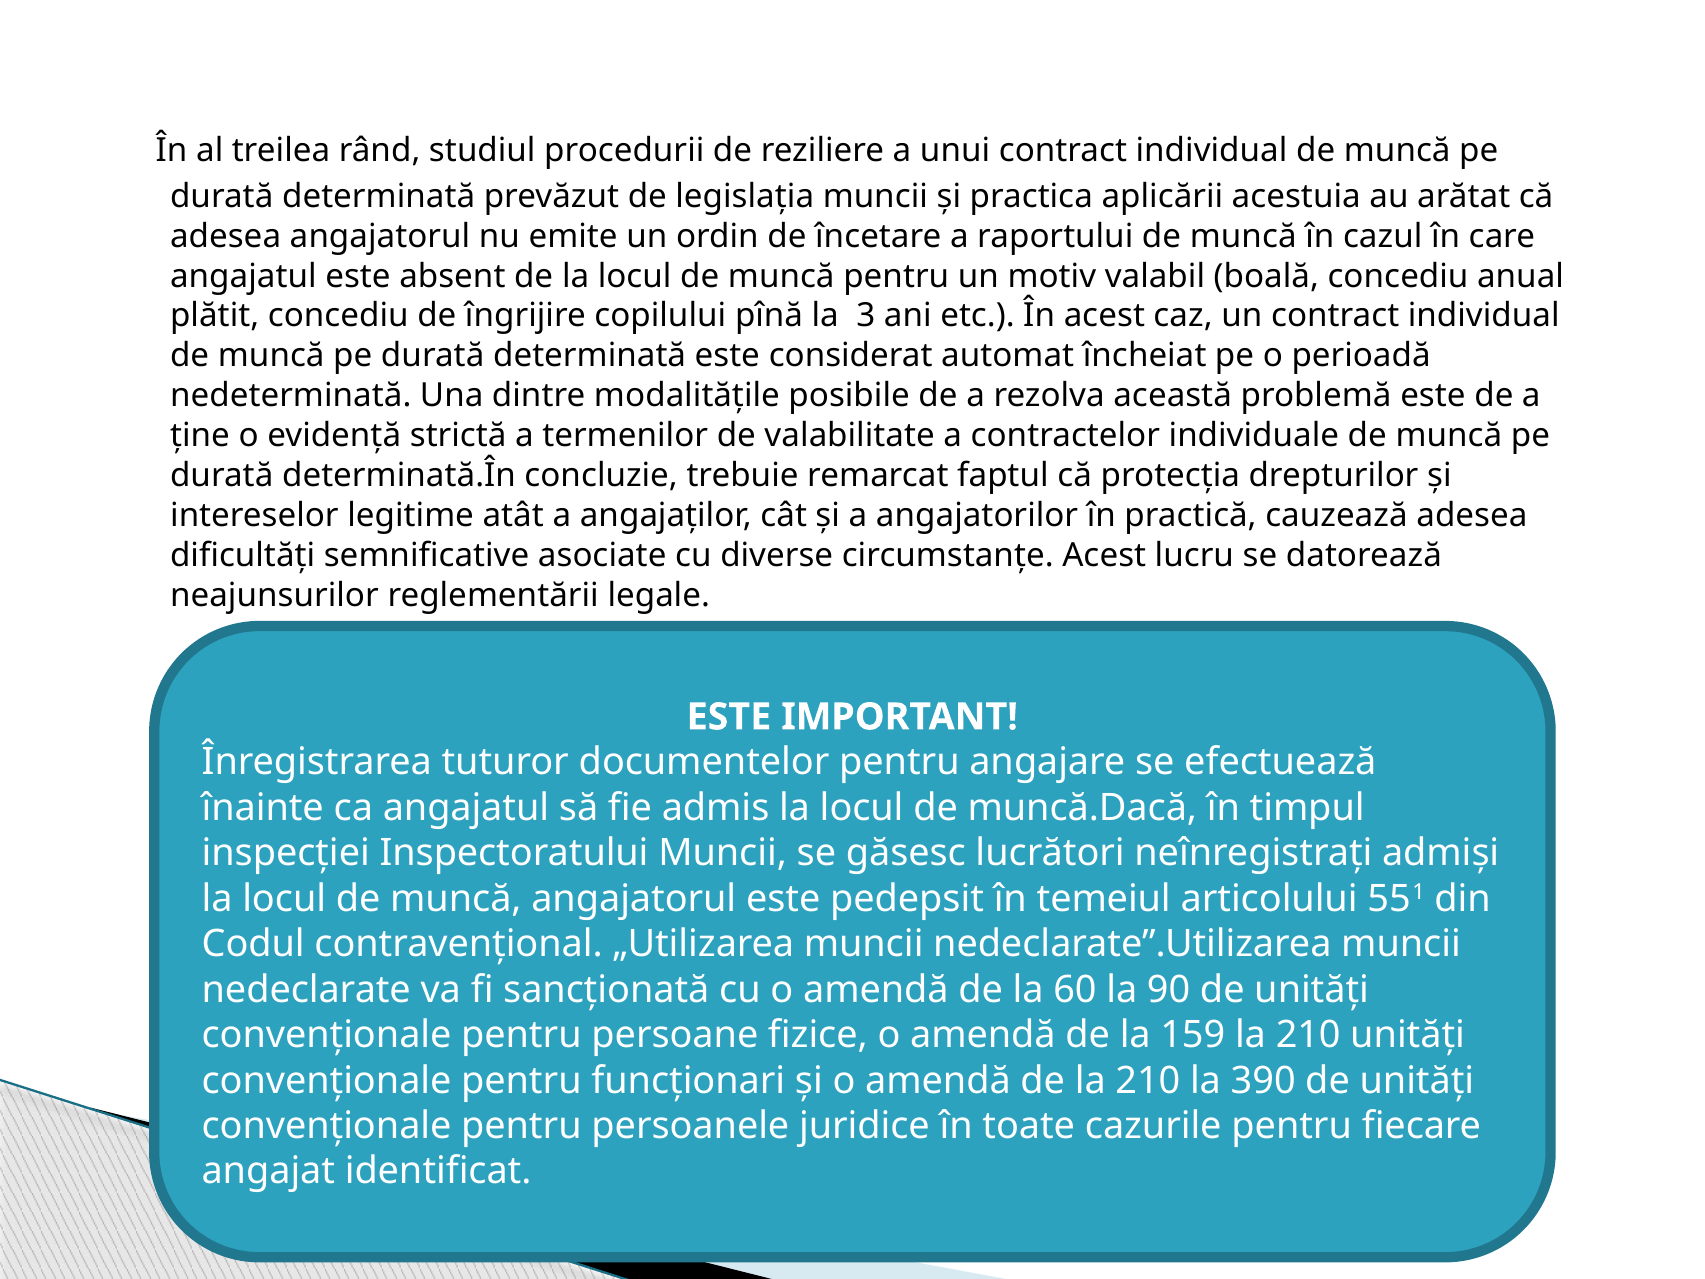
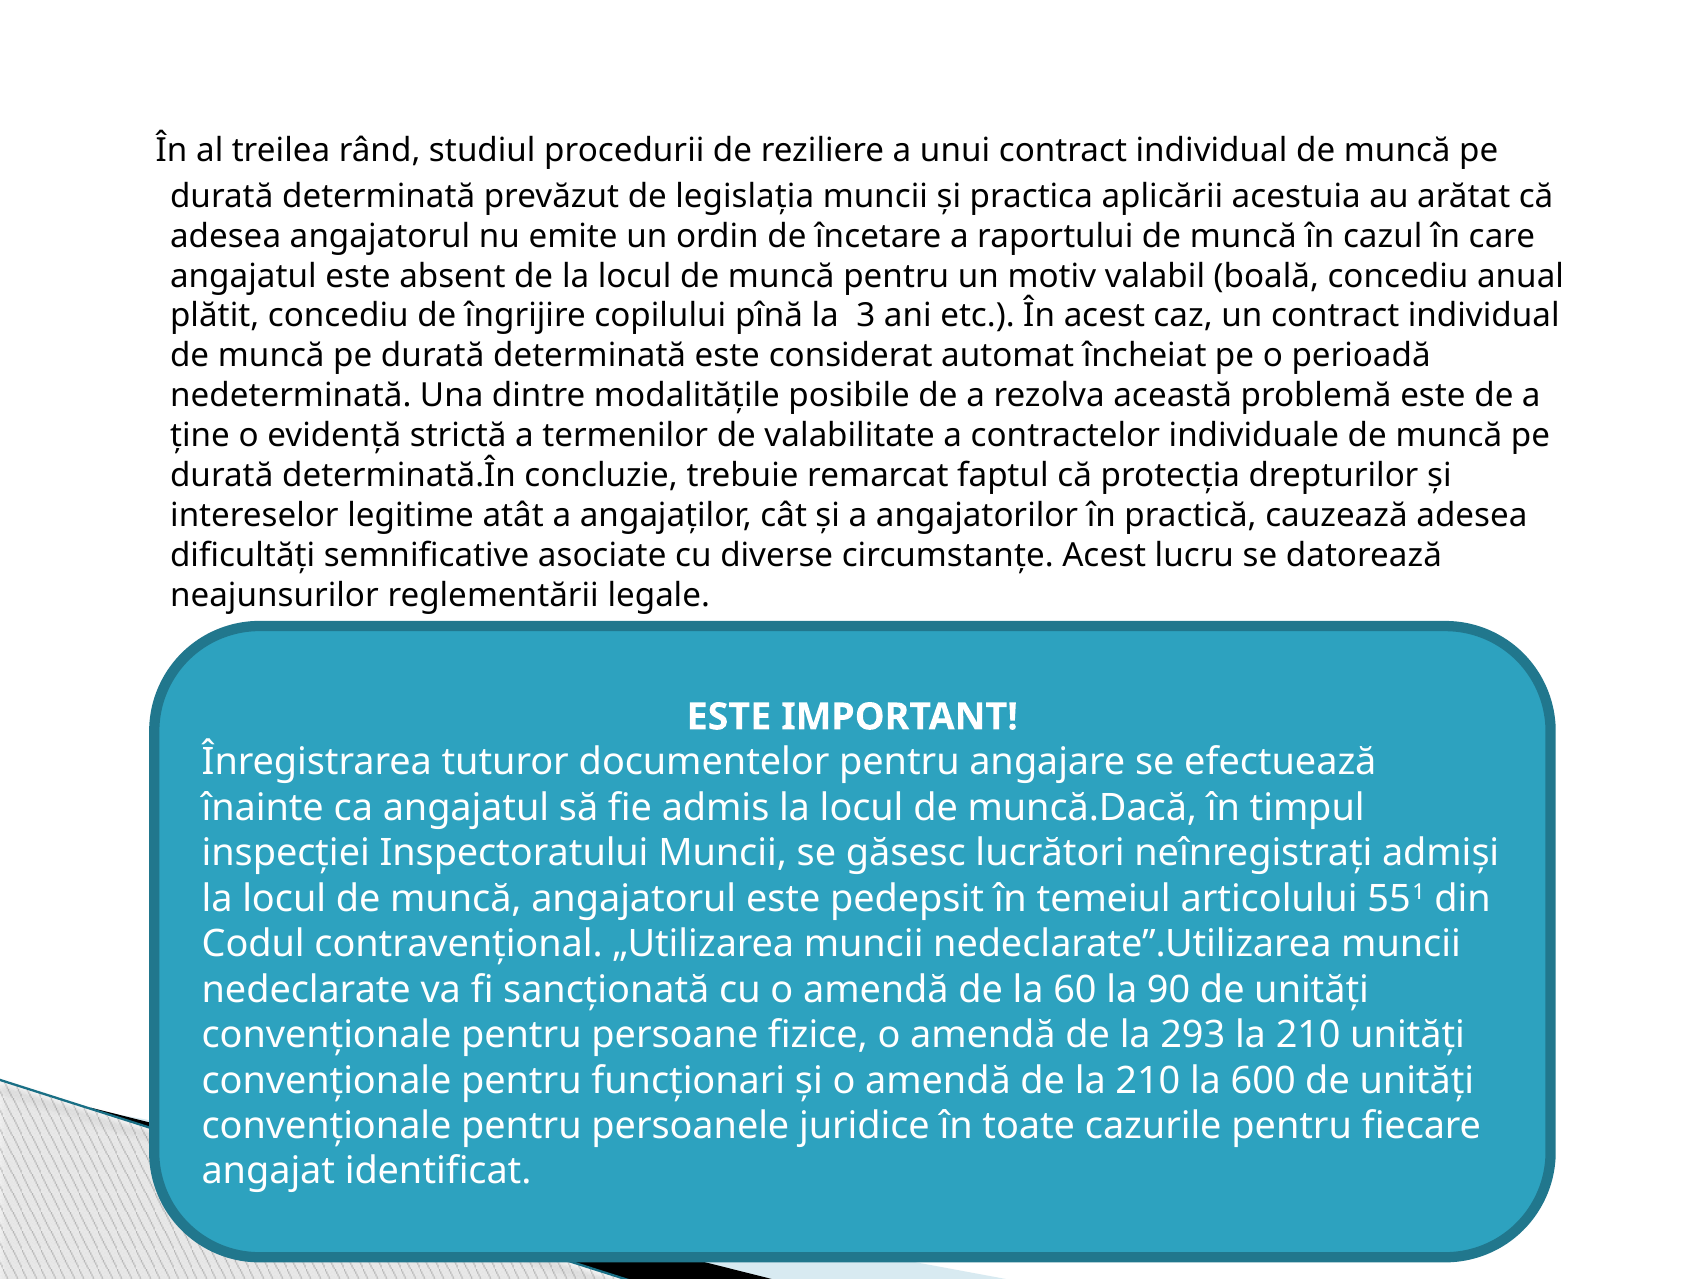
159: 159 -> 293 (1193, 1035)
390: 390 -> 600 (1263, 1080)
